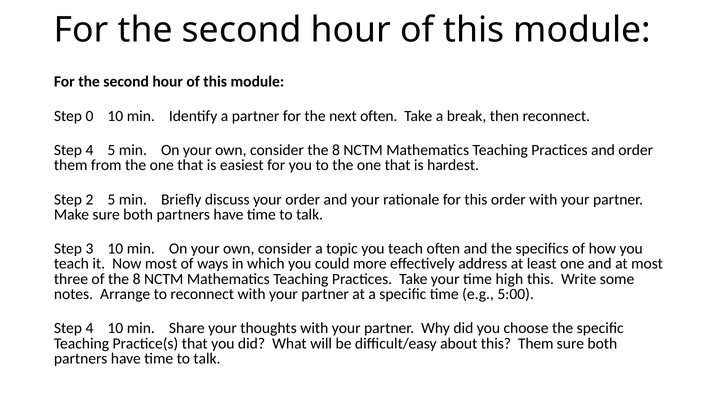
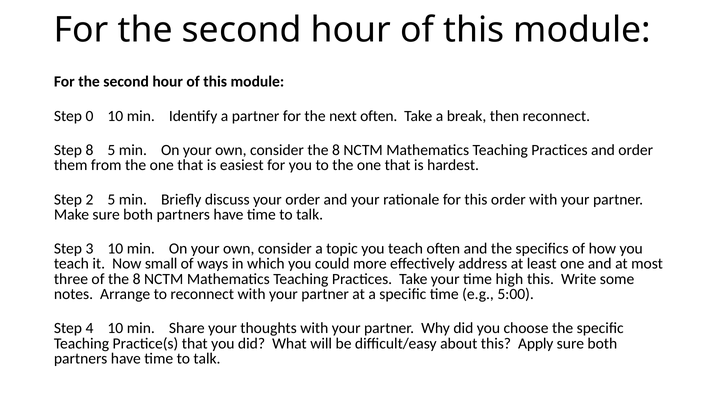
4: 4 -> 8 (89, 150)
Now most: most -> small (161, 264)
this Them: Them -> Apply (536, 344)
